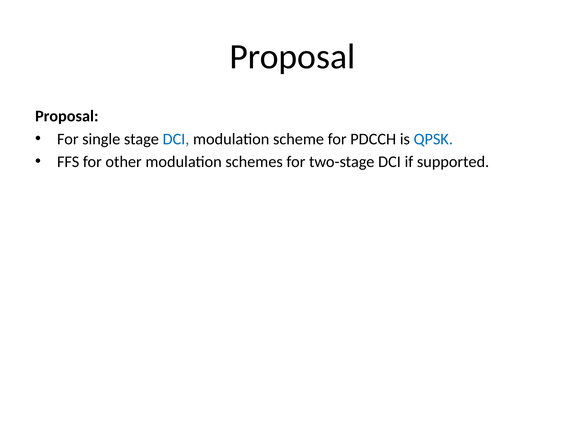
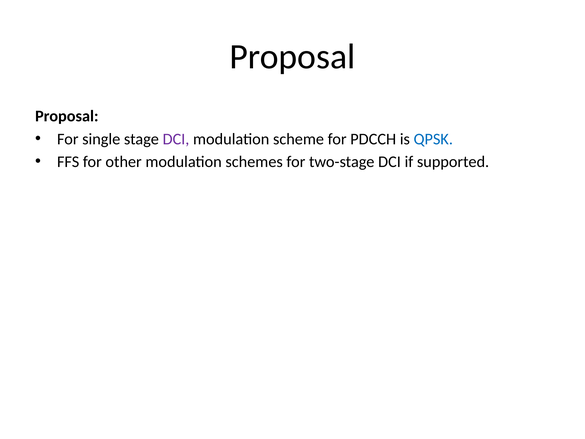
DCI colour: blue -> purple (176, 139)
